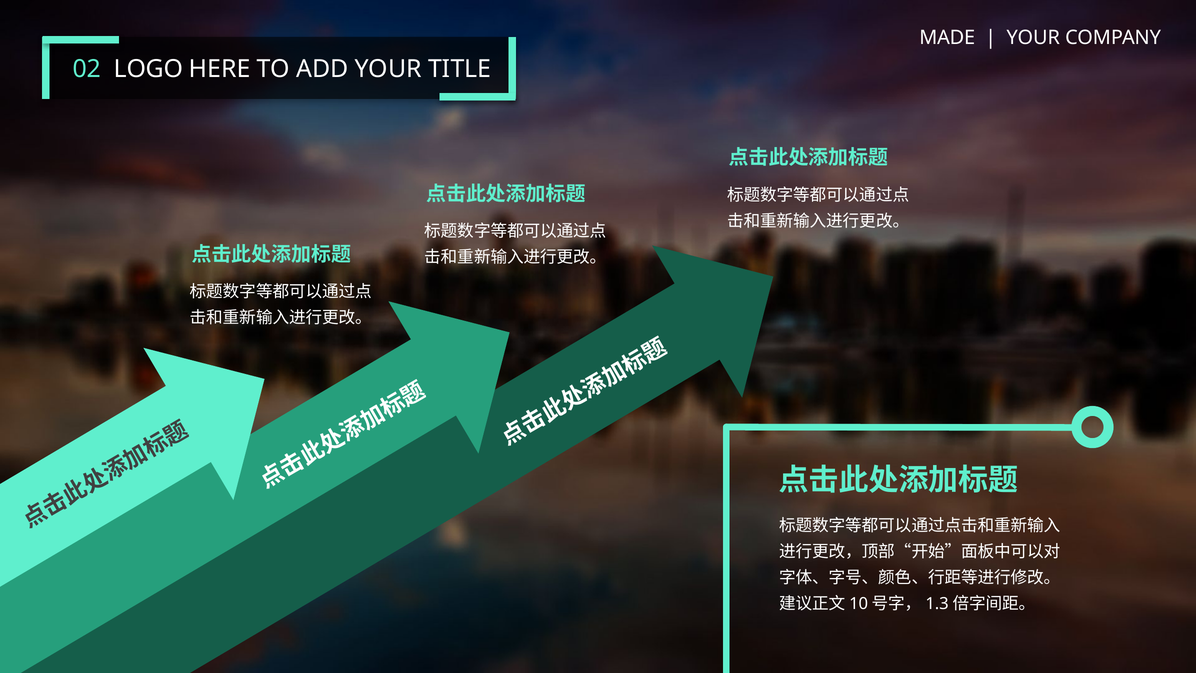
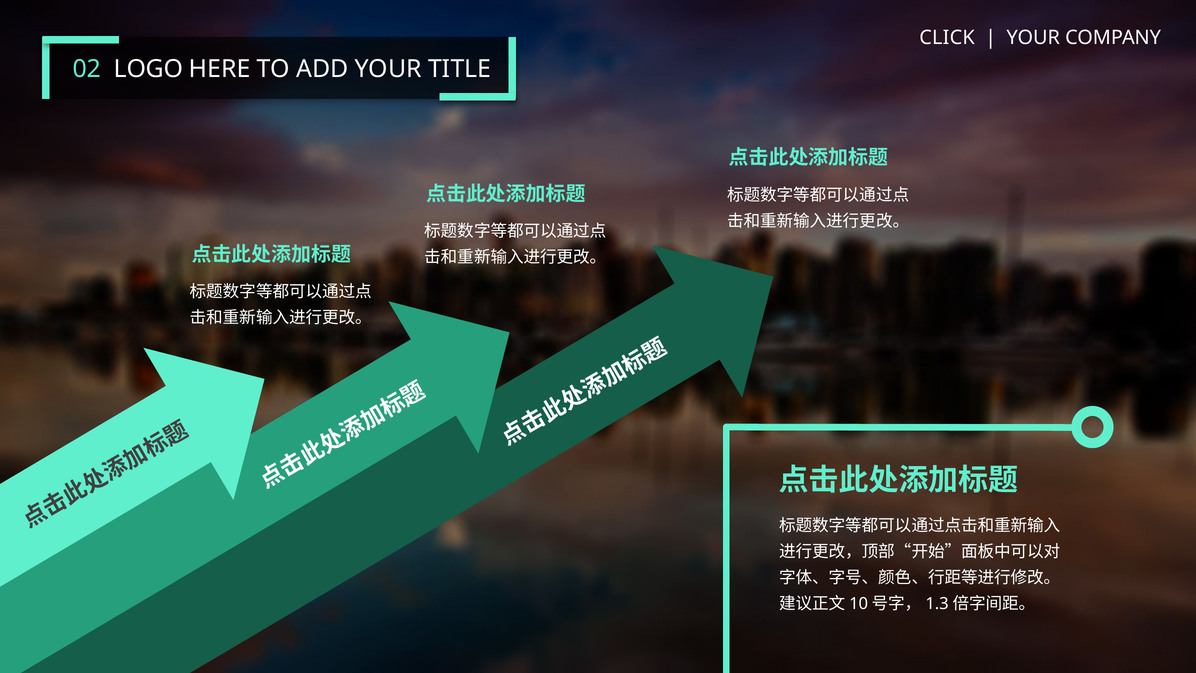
MADE: MADE -> CLICK (947, 38)
